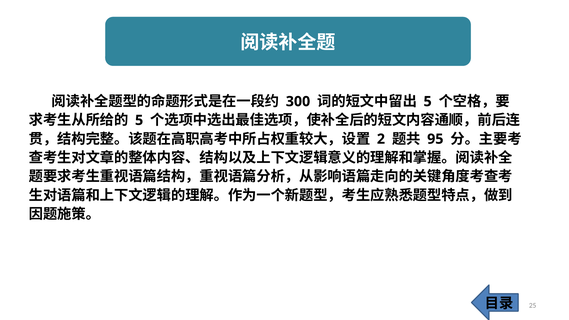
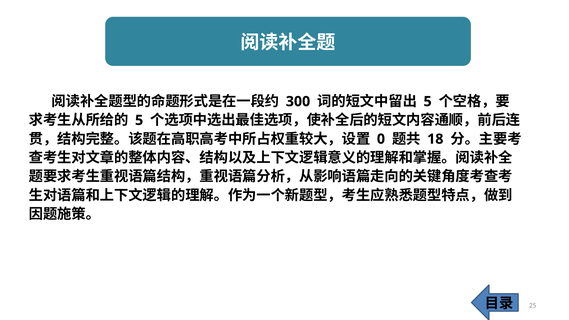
2: 2 -> 0 (381, 139)
95: 95 -> 18 (435, 139)
